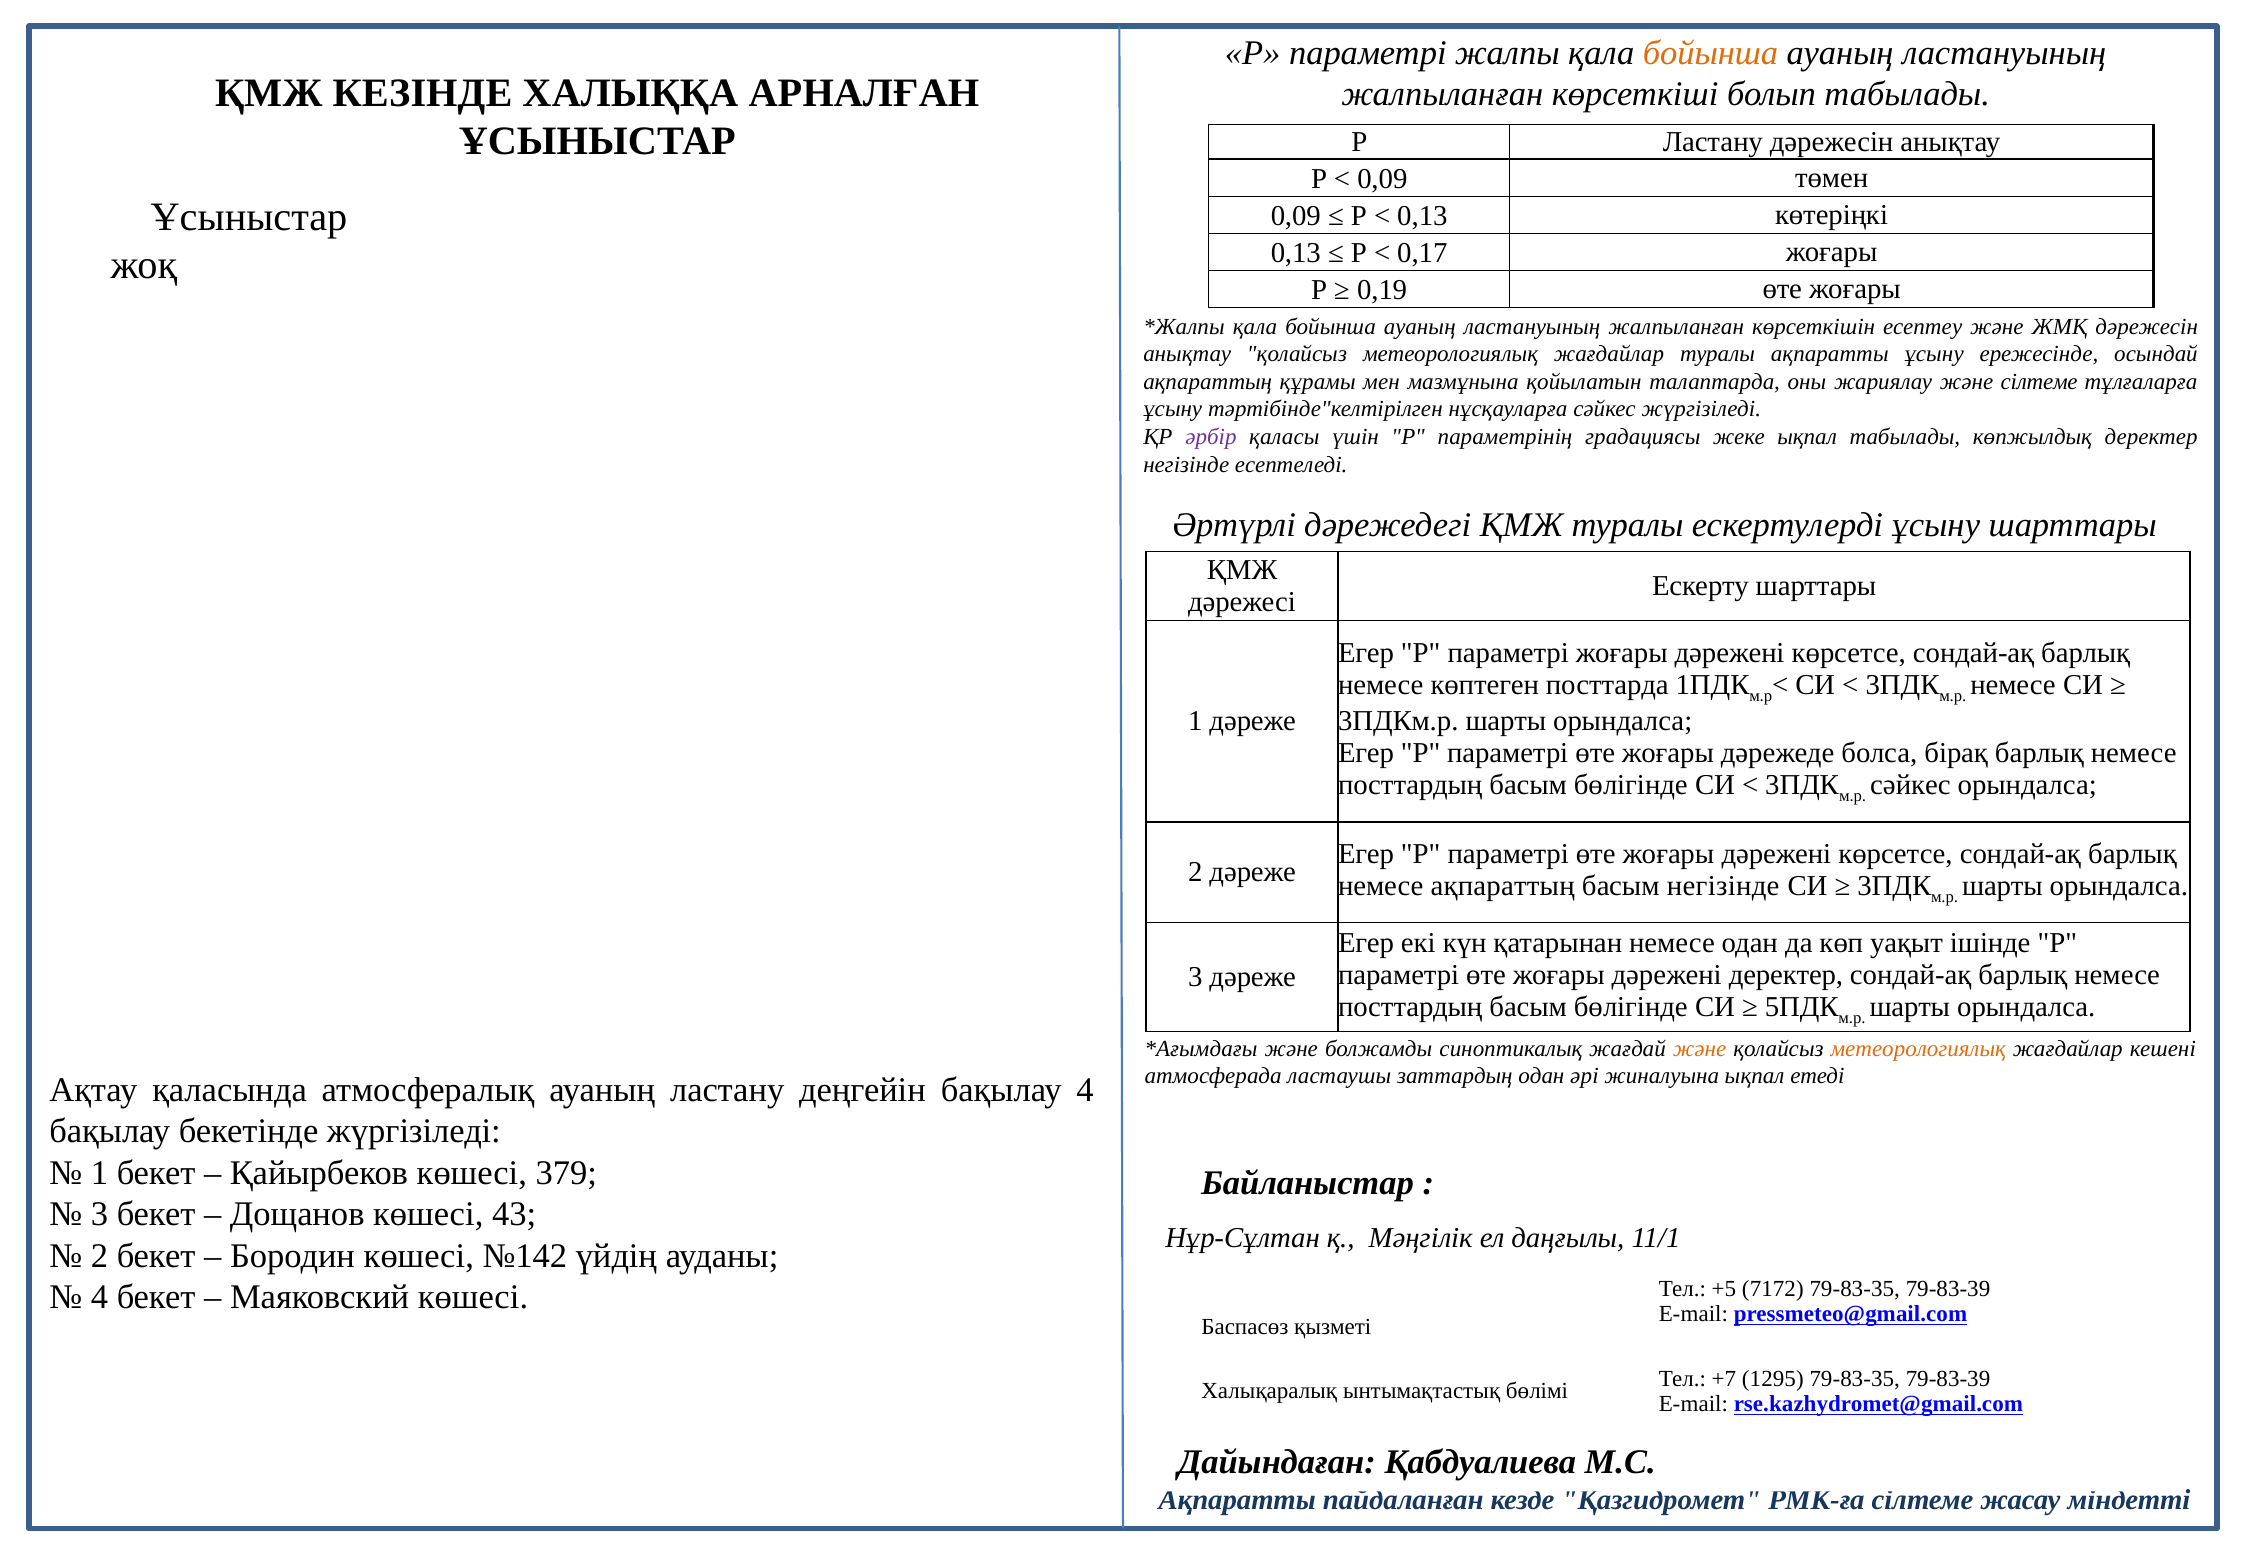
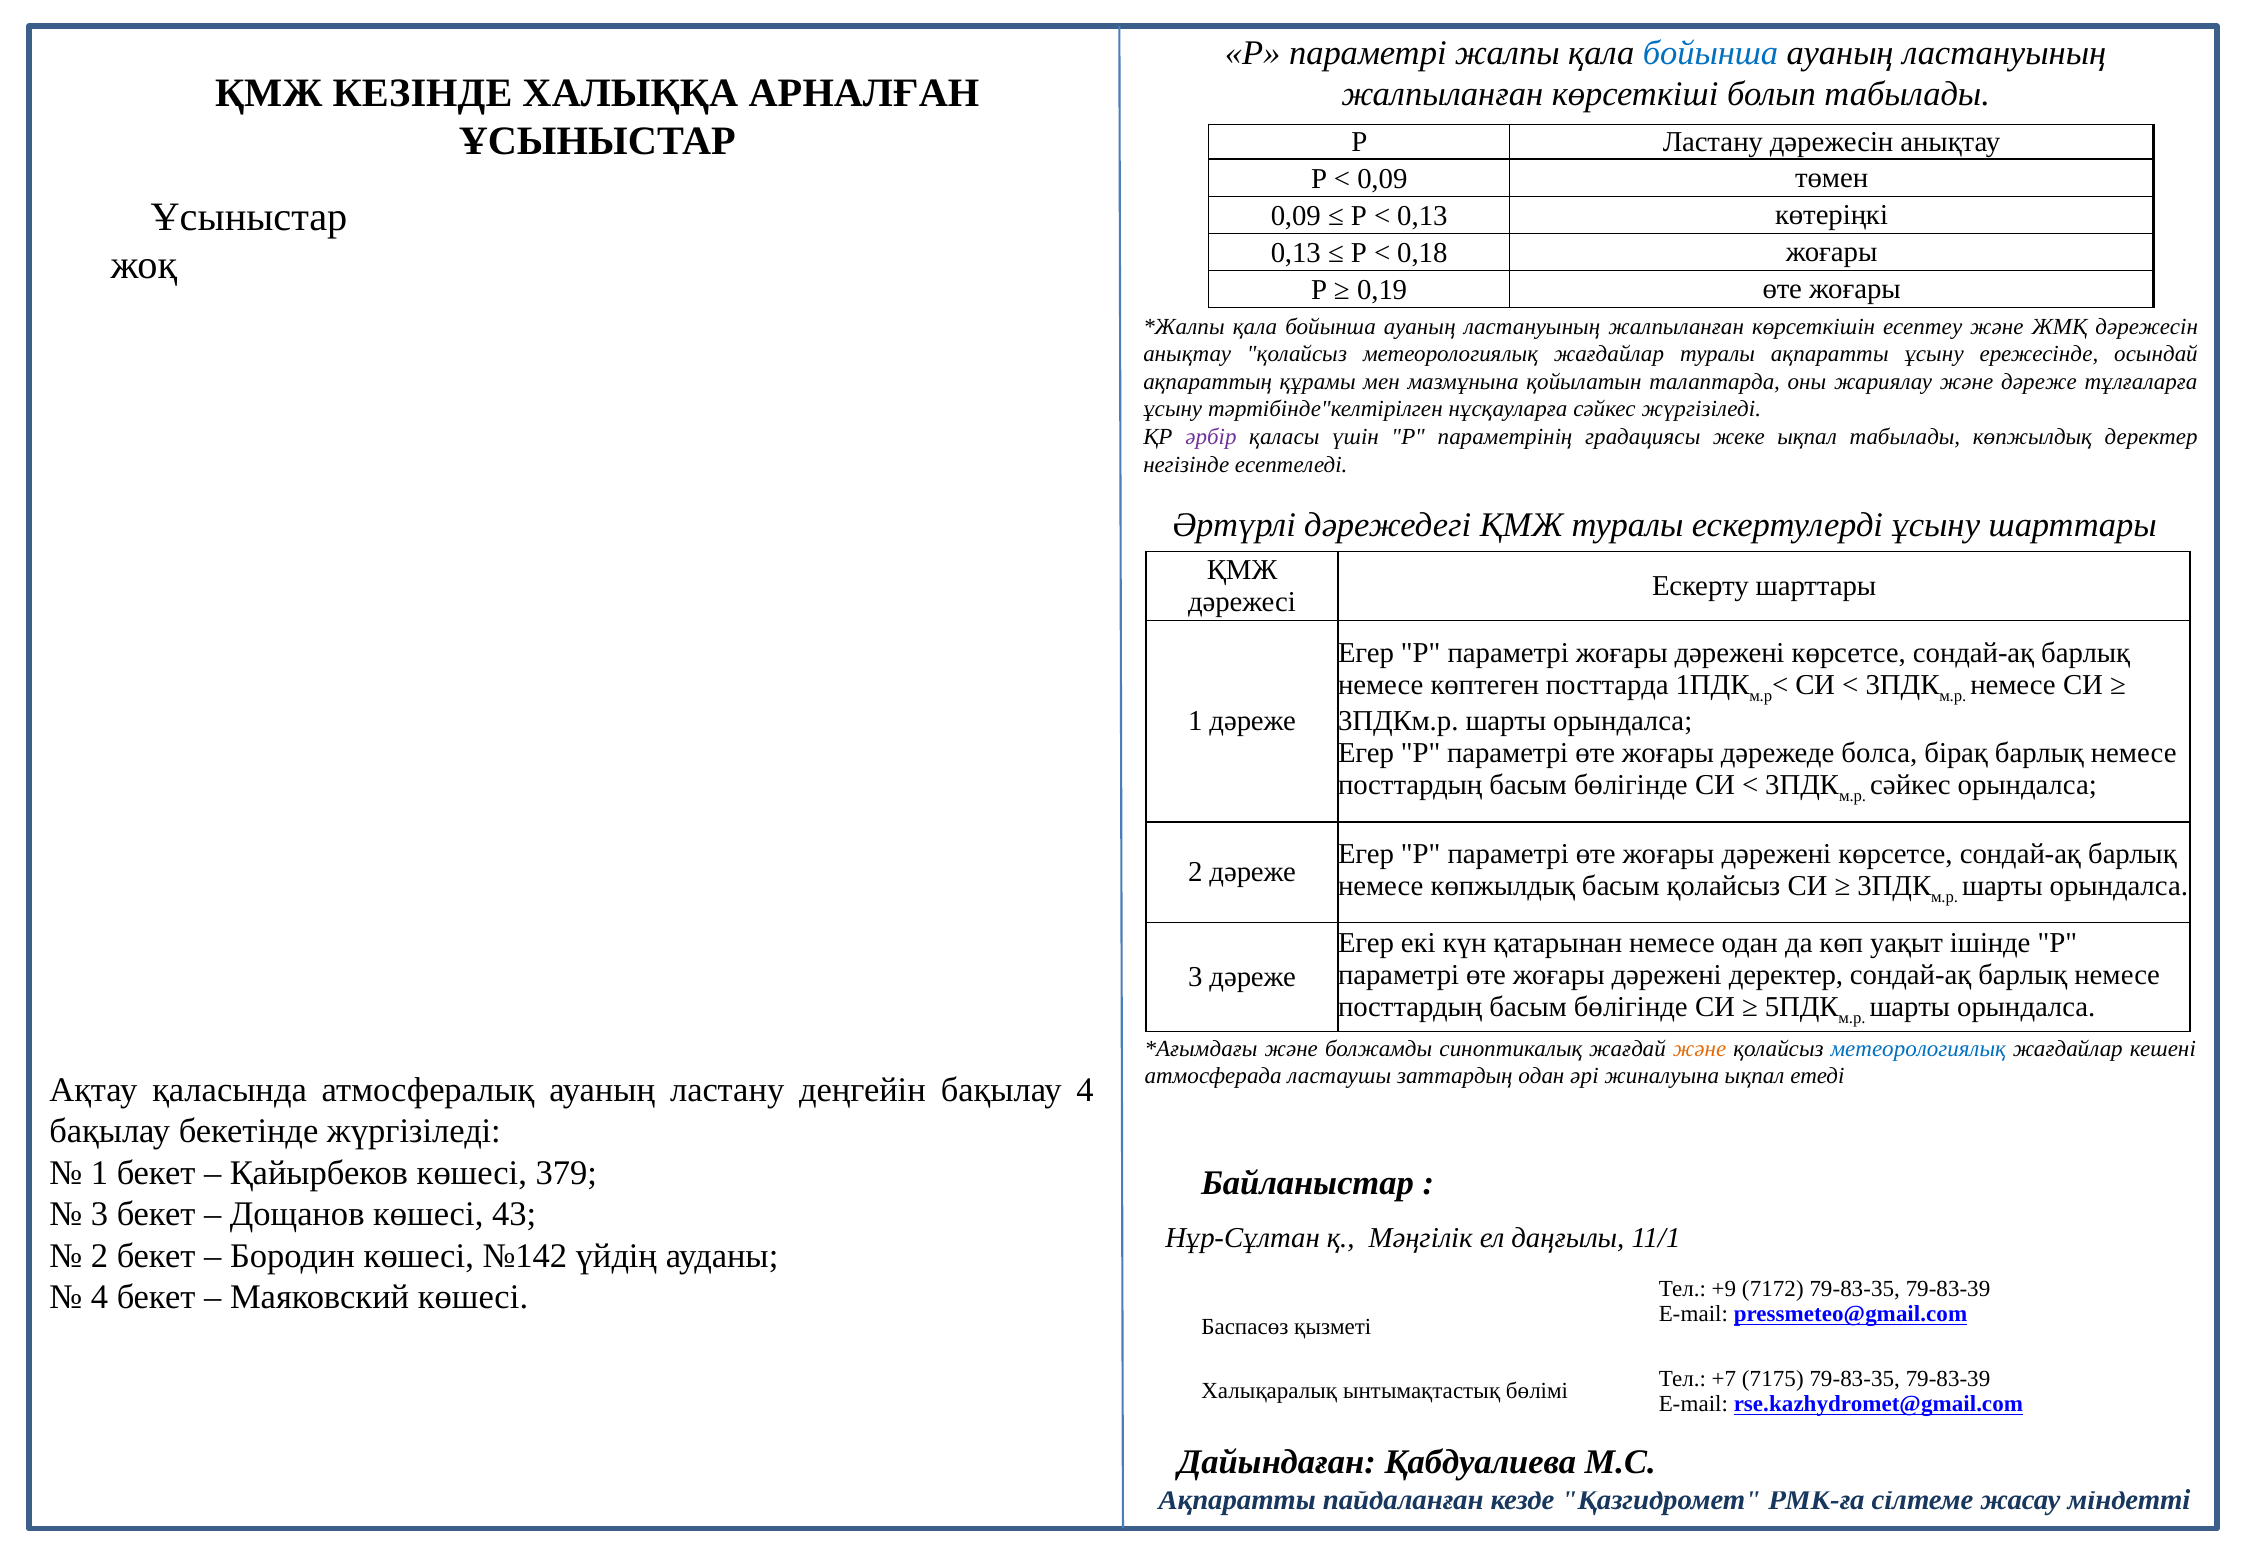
бойынша colour: orange -> blue (1711, 53)
0,17: 0,17 -> 0,18 (1422, 253)
және сілтеме: сілтеме -> дәреже (2039, 382)
немесе ақпараттың: ақпараттың -> көпжылдық (1503, 886)
басым негізінде: негізінде -> қолайсыз (1723, 886)
метеорологиялық colour: orange -> blue (1918, 1048)
+5: +5 -> +9 (1724, 1289)
1295: 1295 -> 7175 (1773, 1378)
